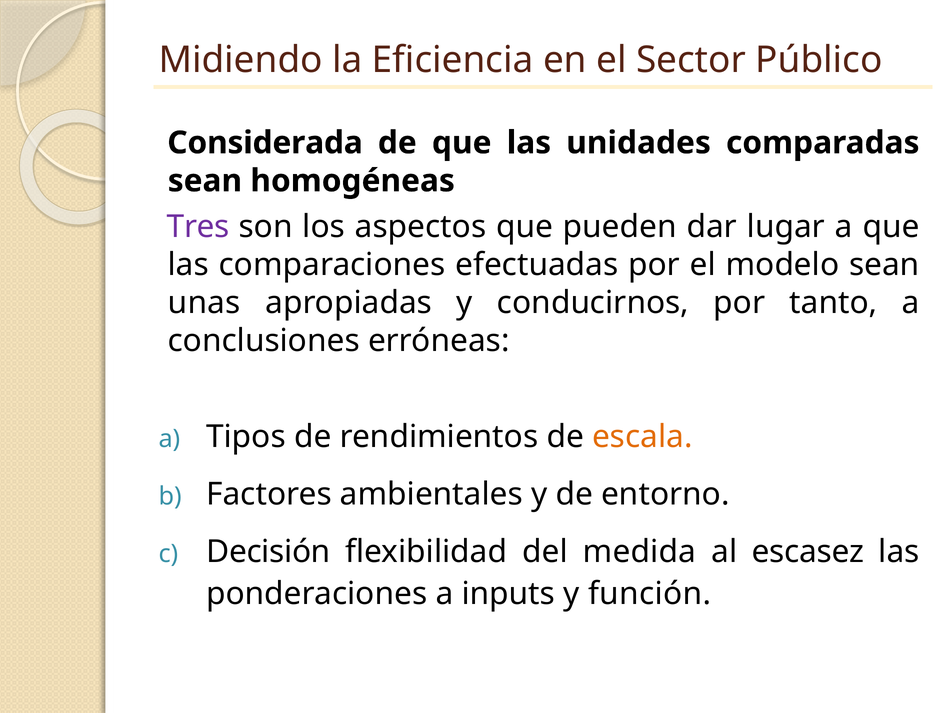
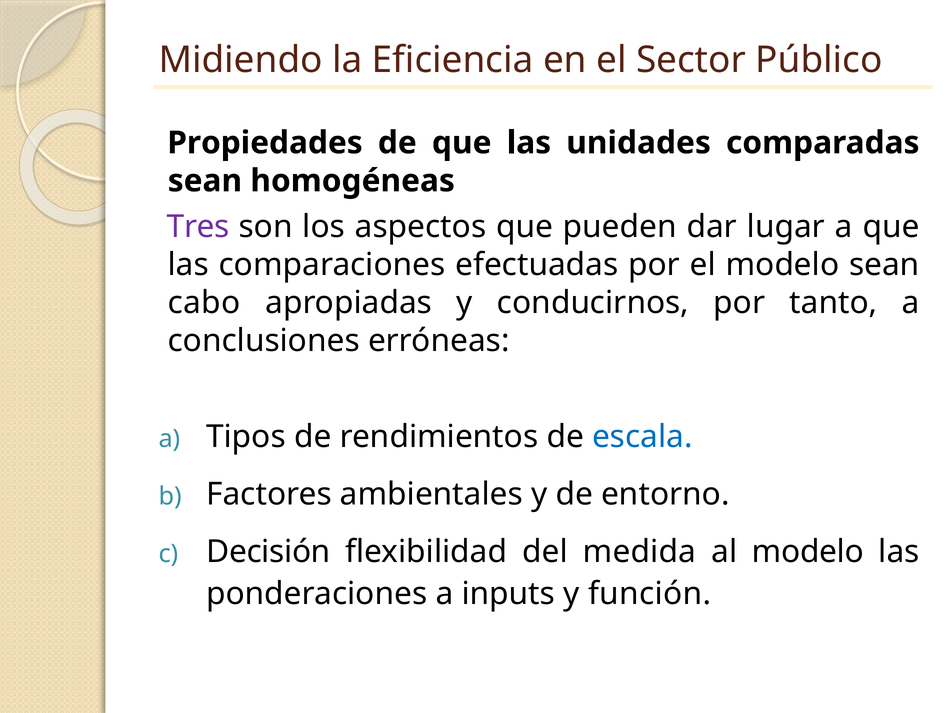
Considerada: Considerada -> Propiedades (265, 143)
unas: unas -> cabo (204, 303)
escala colour: orange -> blue (642, 437)
al escasez: escasez -> modelo (808, 552)
